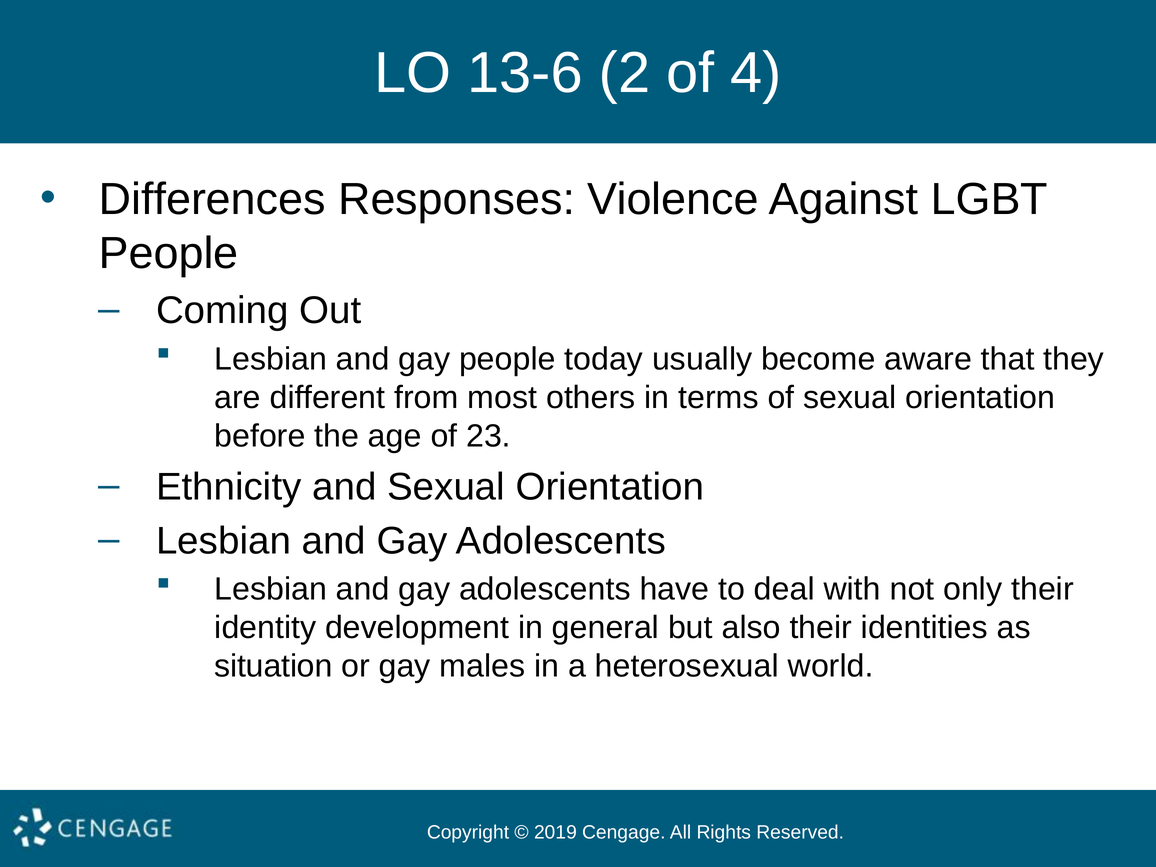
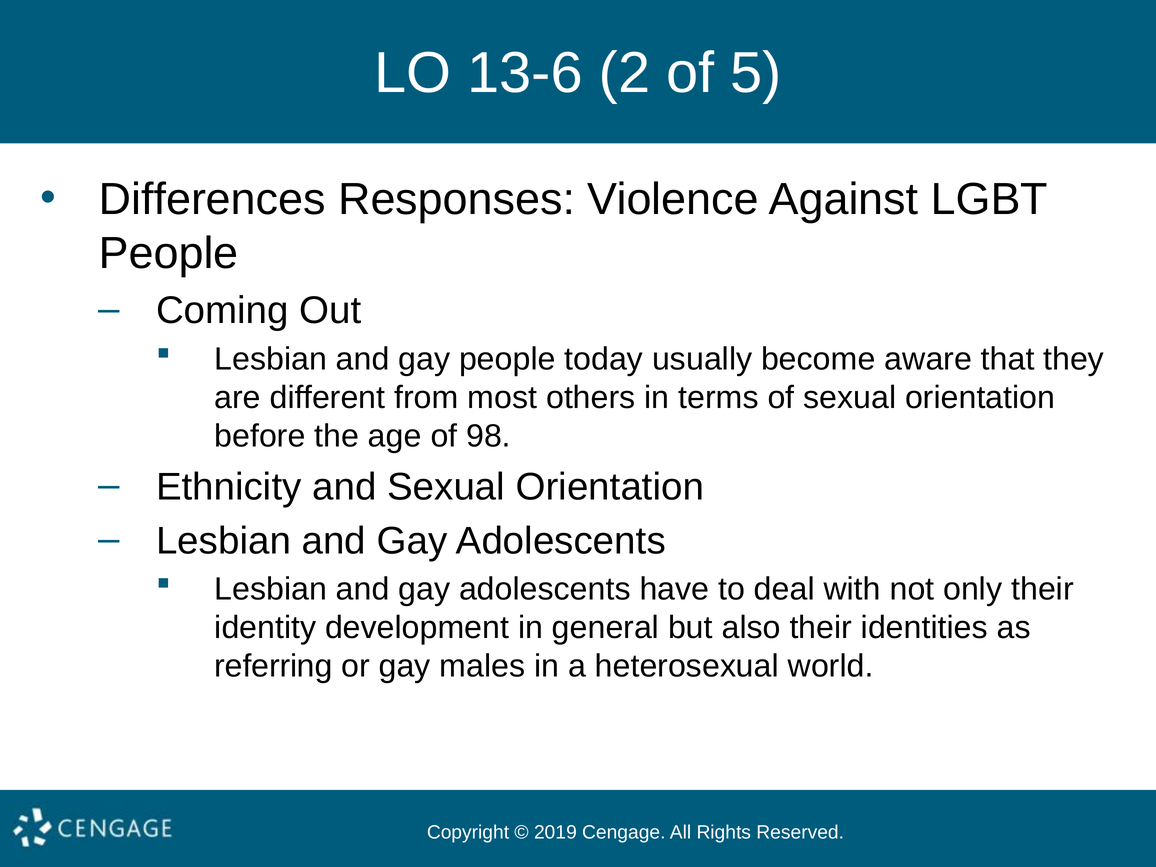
4: 4 -> 5 (756, 73)
23: 23 -> 98 (489, 436)
situation: situation -> referring (273, 666)
